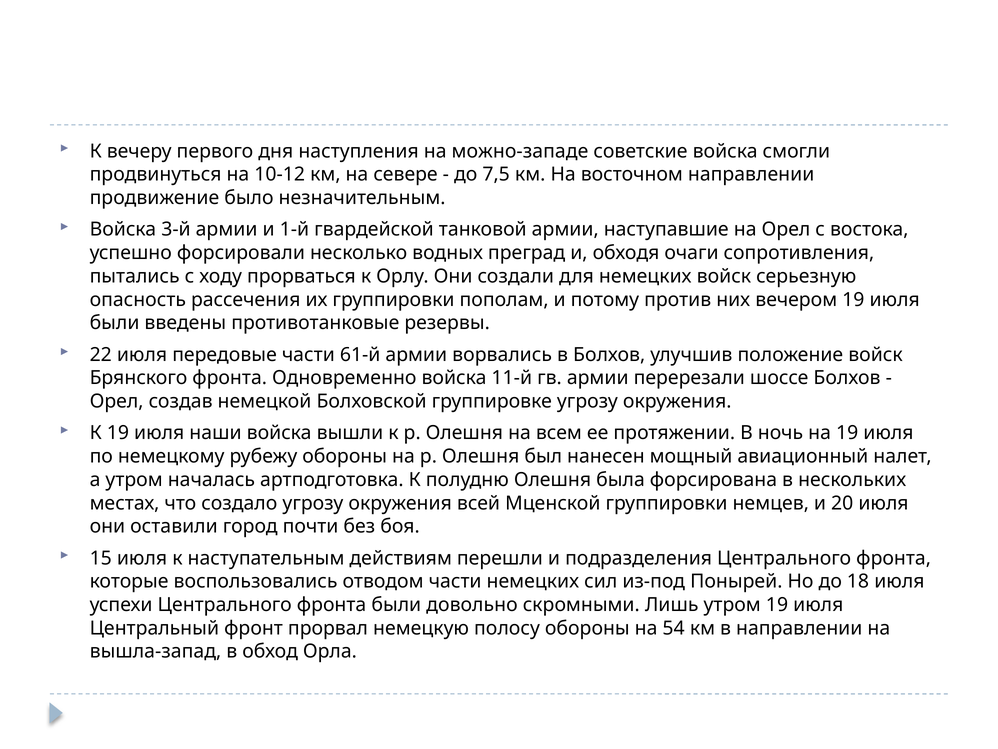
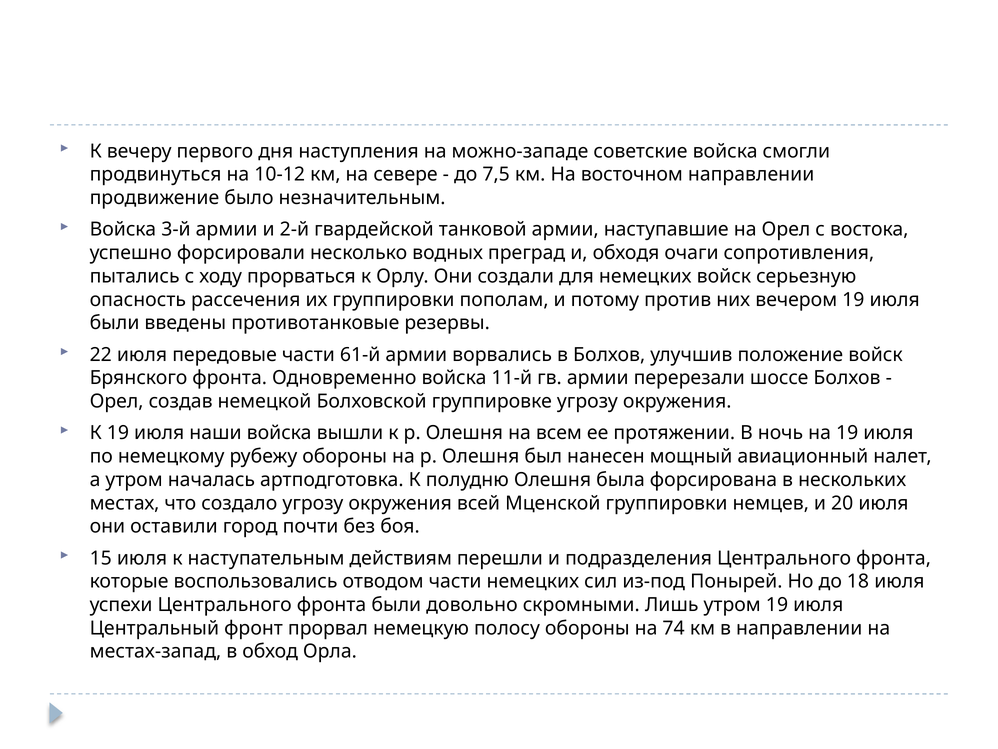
1-й: 1-й -> 2-й (294, 229)
54: 54 -> 74 (674, 628)
вышла-запад: вышла-запад -> местах-запад (155, 651)
